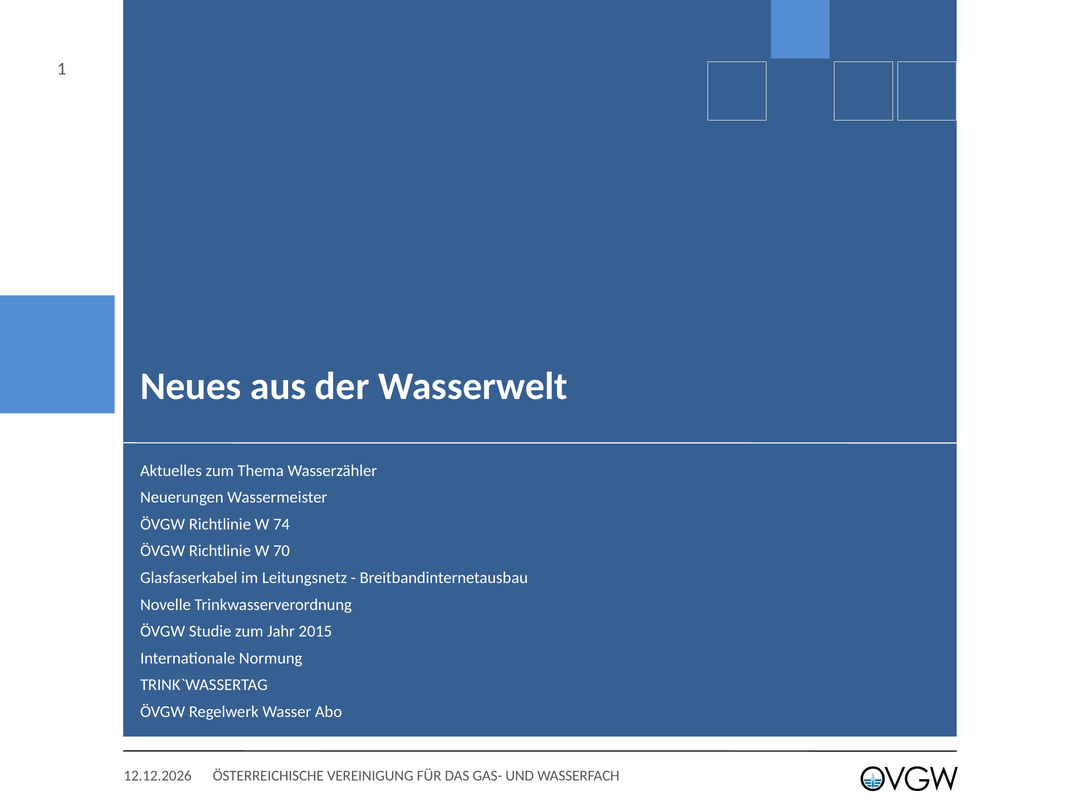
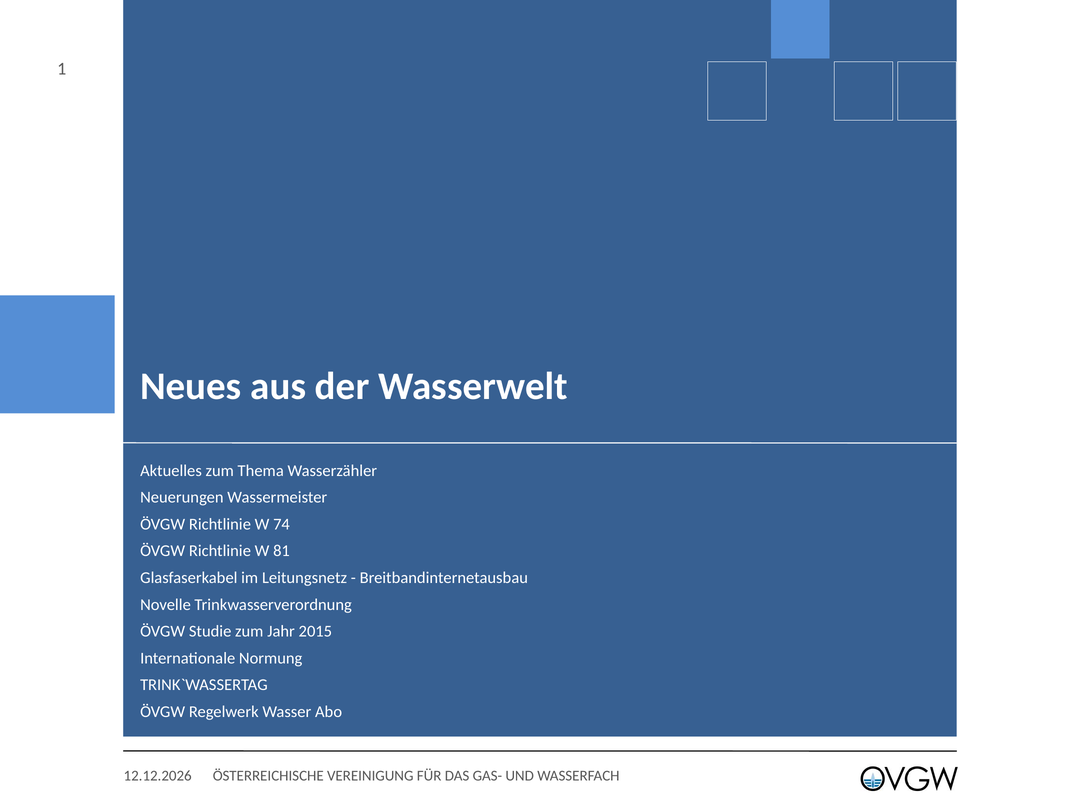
70: 70 -> 81 (281, 551)
